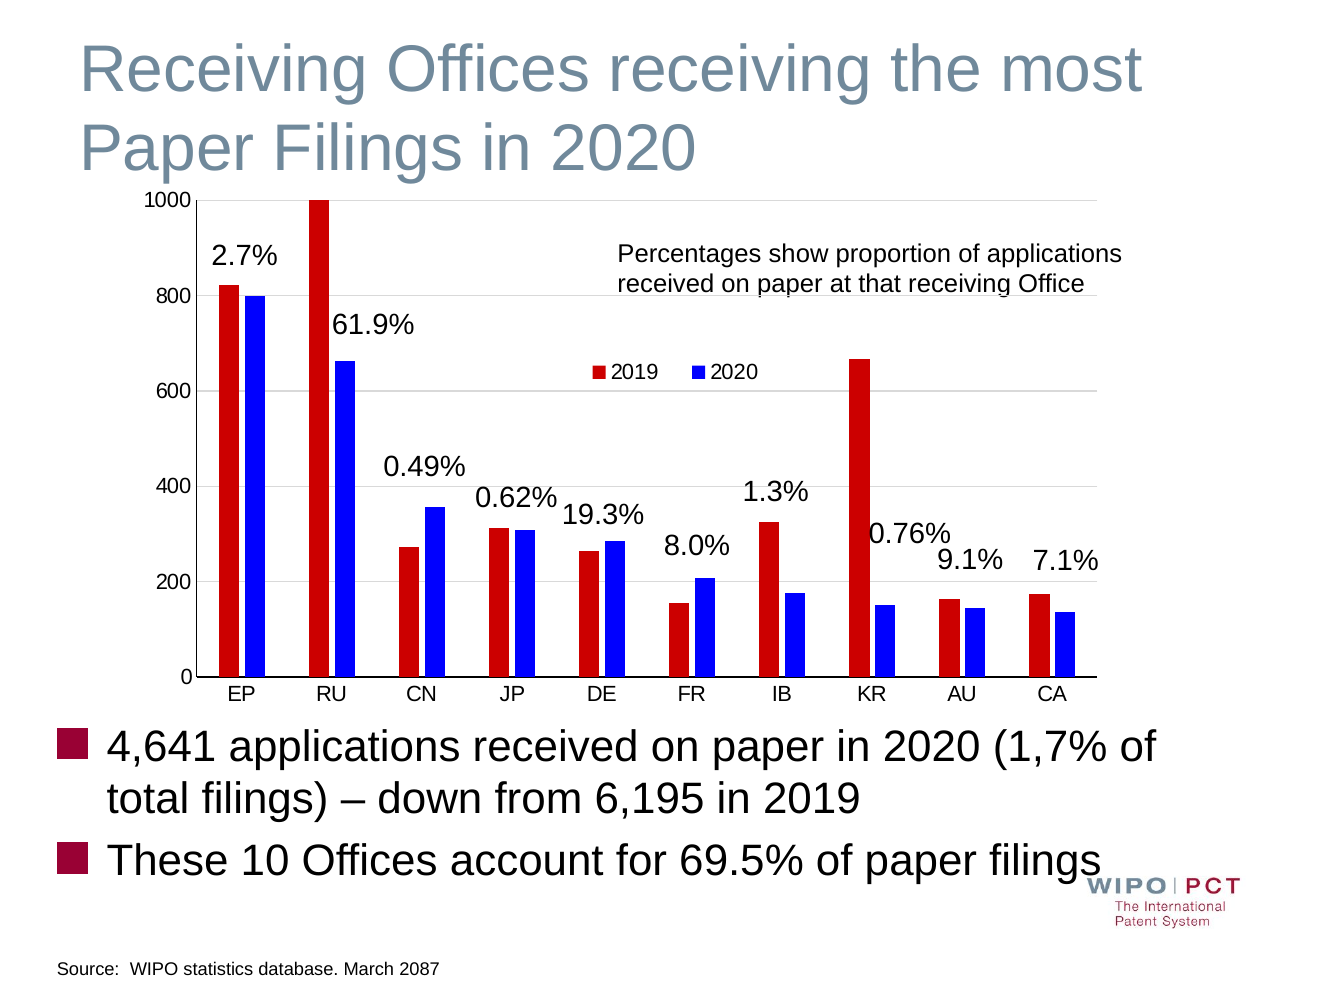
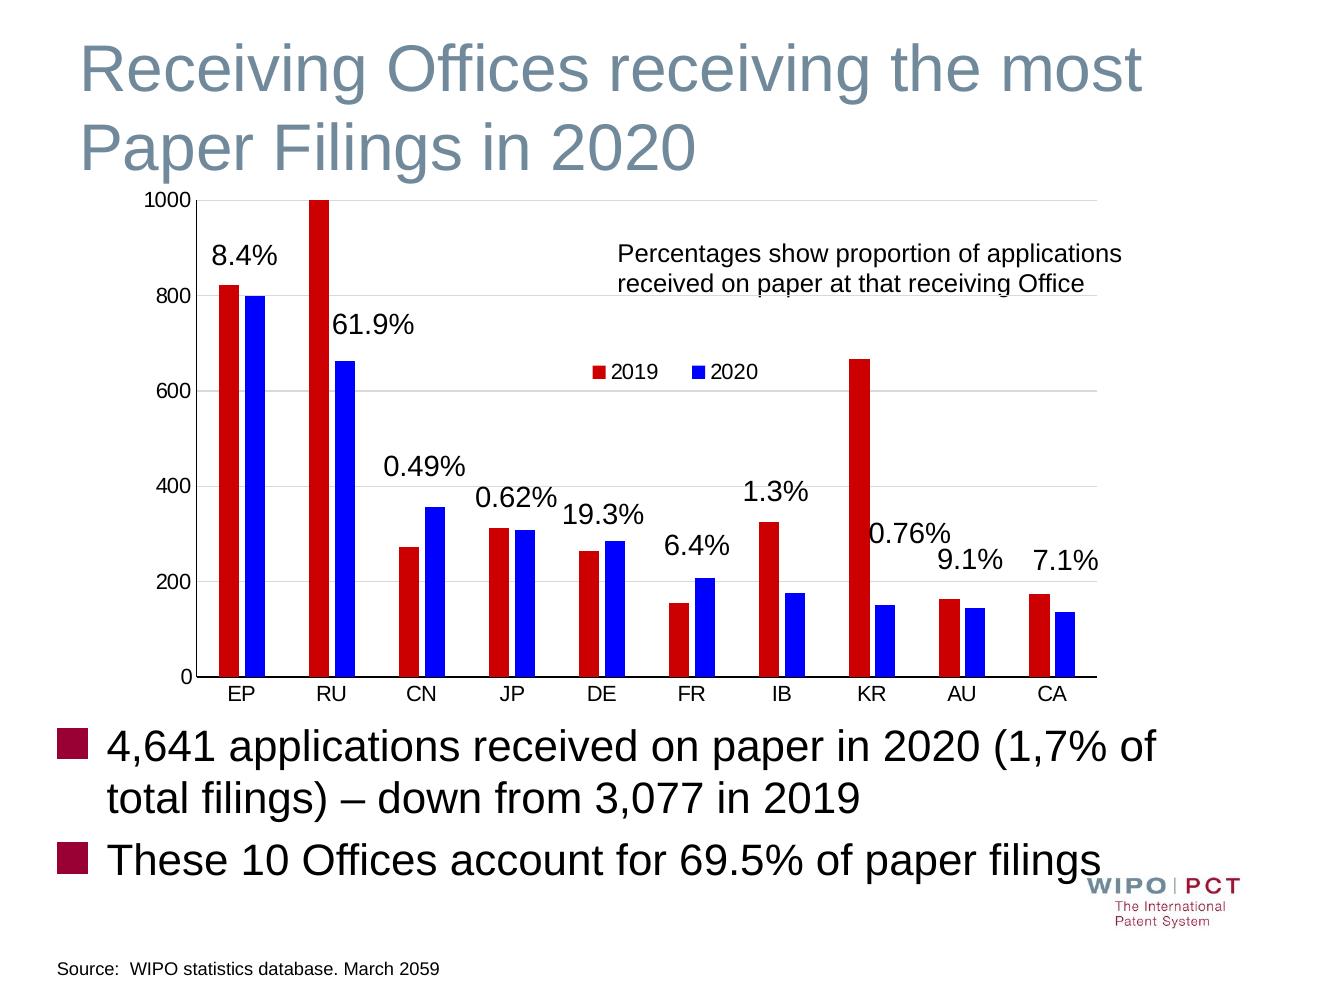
2.7%: 2.7% -> 8.4% (245, 256)
8.0%: 8.0% -> 6.4% (697, 546)
6,195: 6,195 -> 3,077 (650, 799)
2087: 2087 -> 2059 (420, 969)
